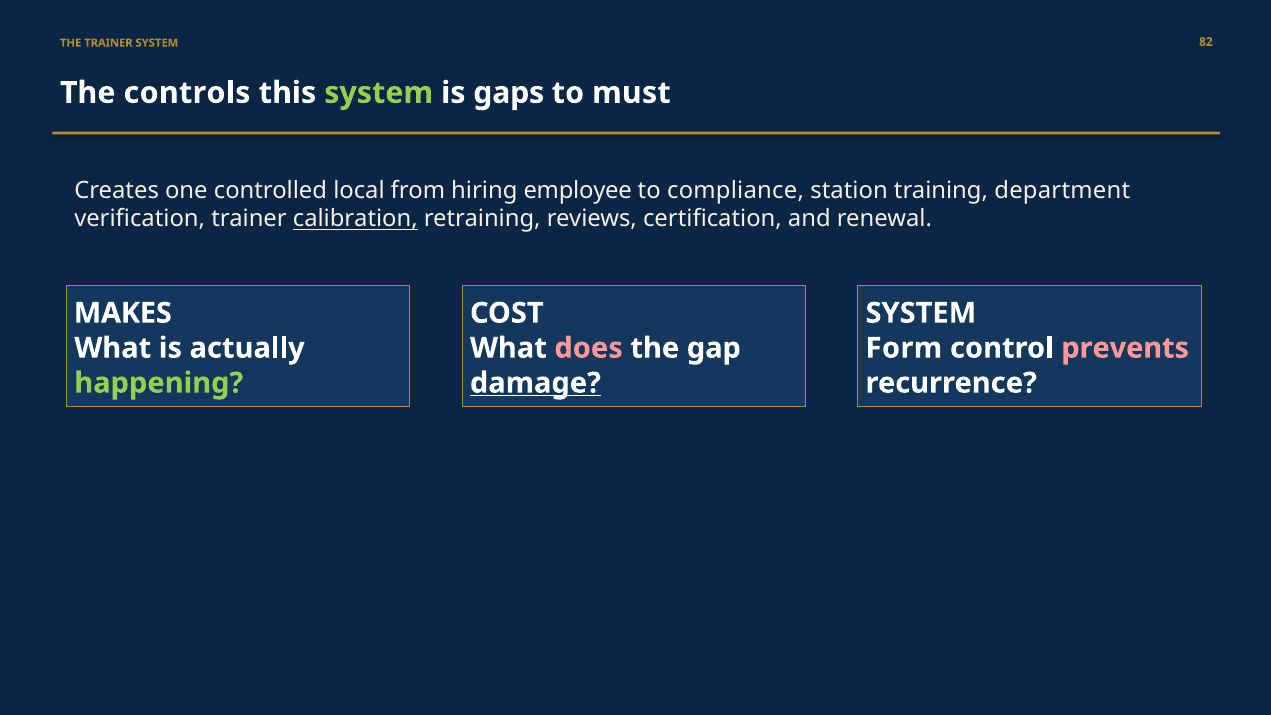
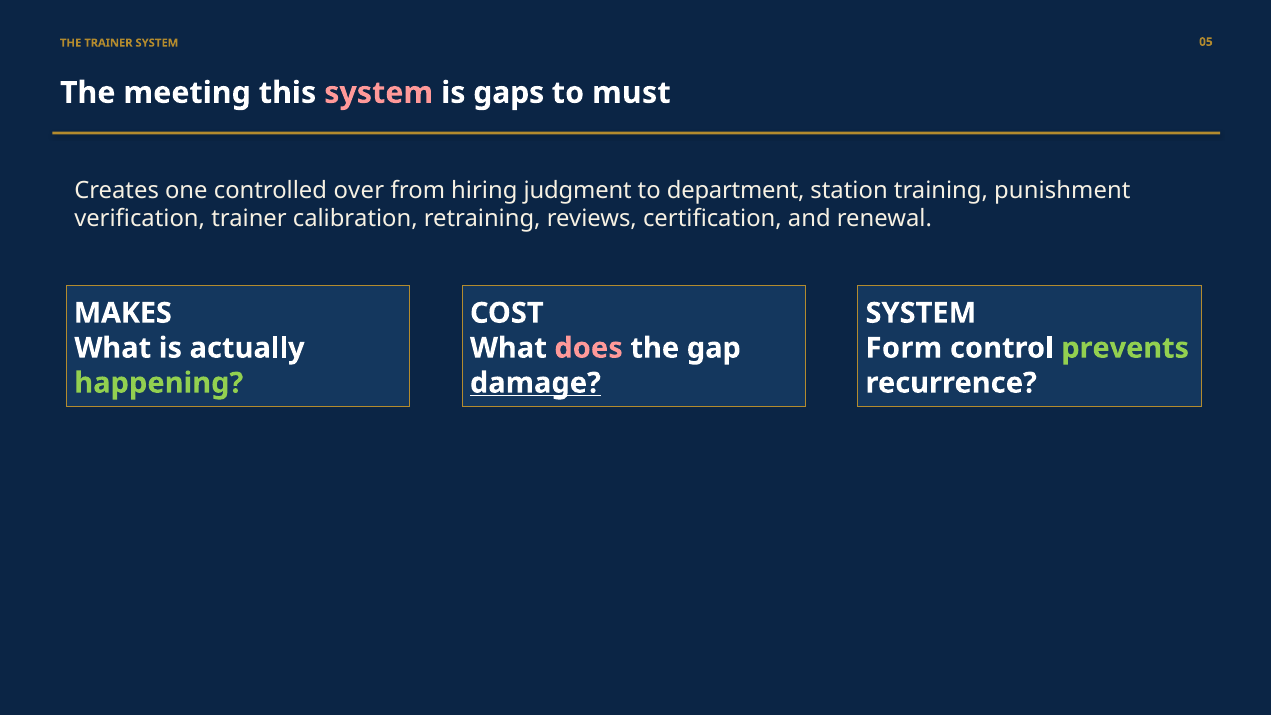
82: 82 -> 05 (1206, 42)
controls: controls -> meeting (187, 93)
system colour: light green -> pink (379, 93)
local: local -> over (359, 190)
employee: employee -> judgment (578, 190)
compliance: compliance -> department (736, 190)
department: department -> punishment (1062, 190)
calibration underline: present -> none (355, 219)
prevents colour: pink -> light green (1125, 348)
